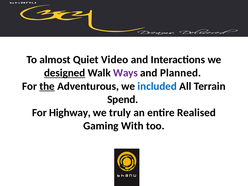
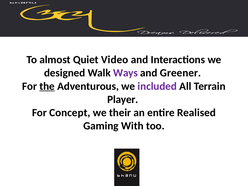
designed underline: present -> none (65, 73)
Planned: Planned -> Greener (181, 73)
included colour: blue -> purple (157, 86)
Spend: Spend -> Player (123, 99)
Highway: Highway -> Concept (70, 113)
truly: truly -> their (120, 113)
